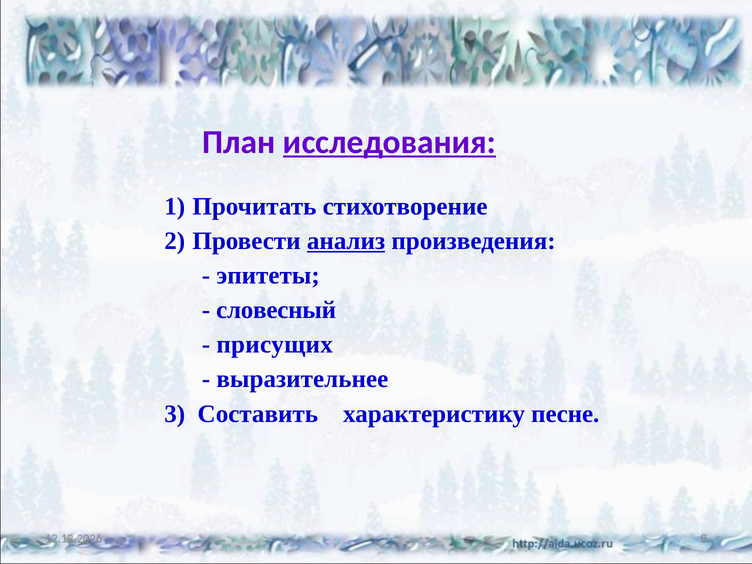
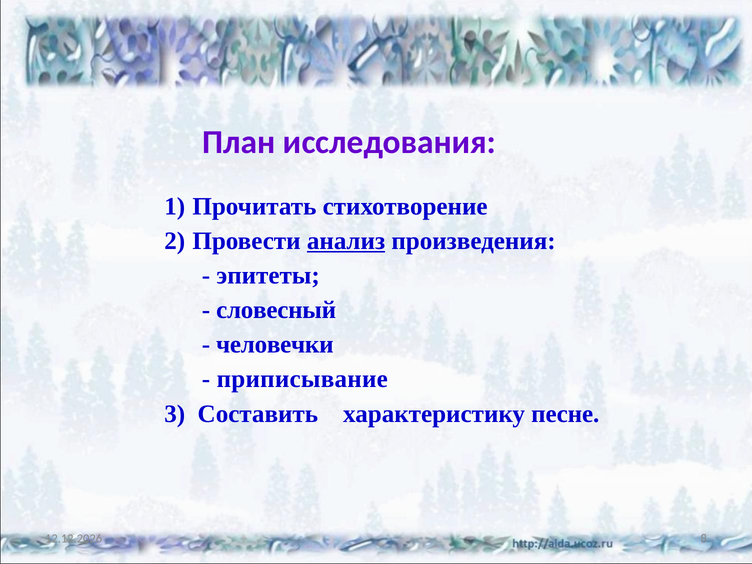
исследования underline: present -> none (390, 142)
присущих: присущих -> человечки (275, 345)
выразительнее: выразительнее -> приписывание (302, 379)
